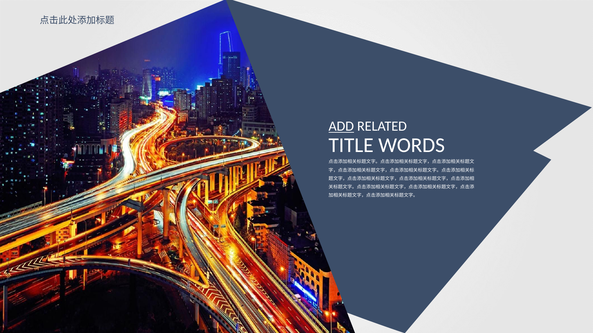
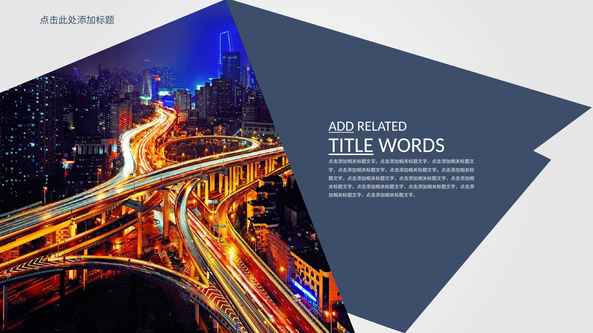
TITLE underline: none -> present (351, 145)
